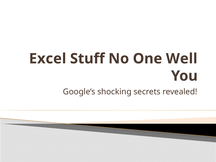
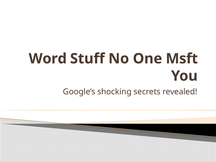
Excel: Excel -> Word (48, 59)
Well: Well -> Msft (182, 59)
